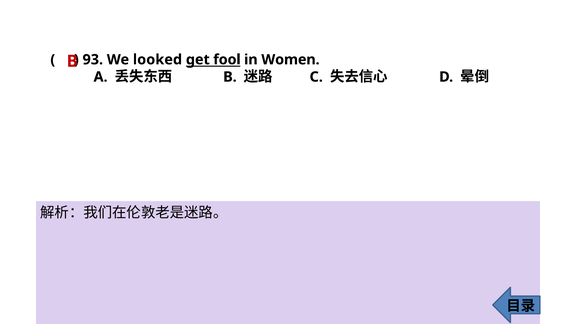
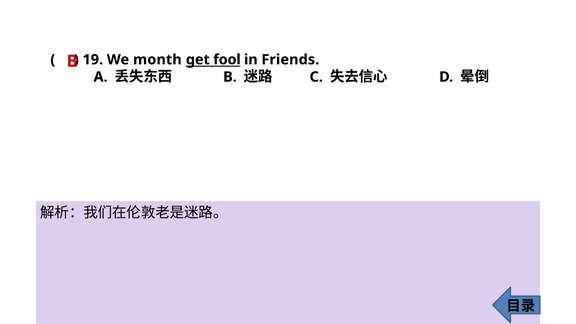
93: 93 -> 19 (93, 60)
looked: looked -> month (157, 60)
Women: Women -> Friends (290, 60)
